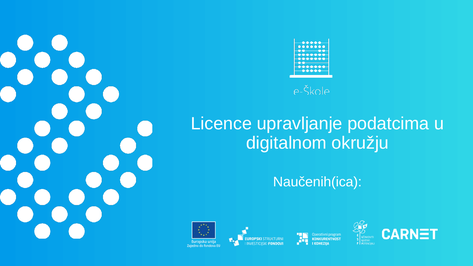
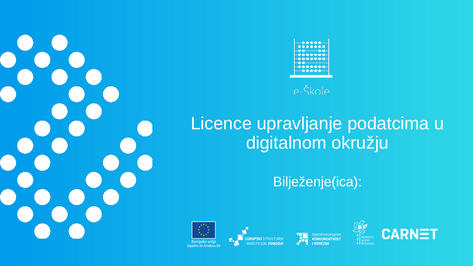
Naučenih(ica: Naučenih(ica -> Bilježenje(ica (317, 182)
